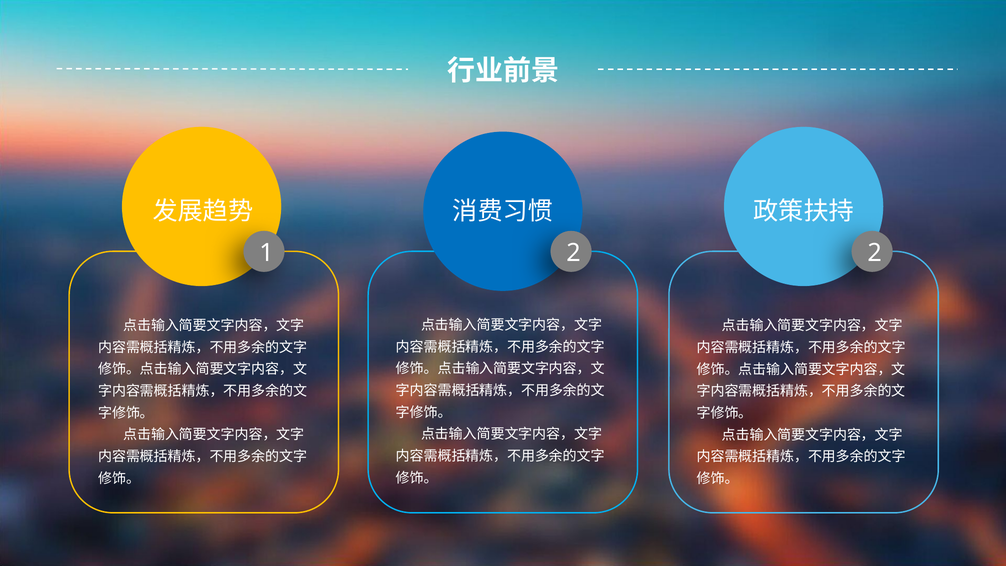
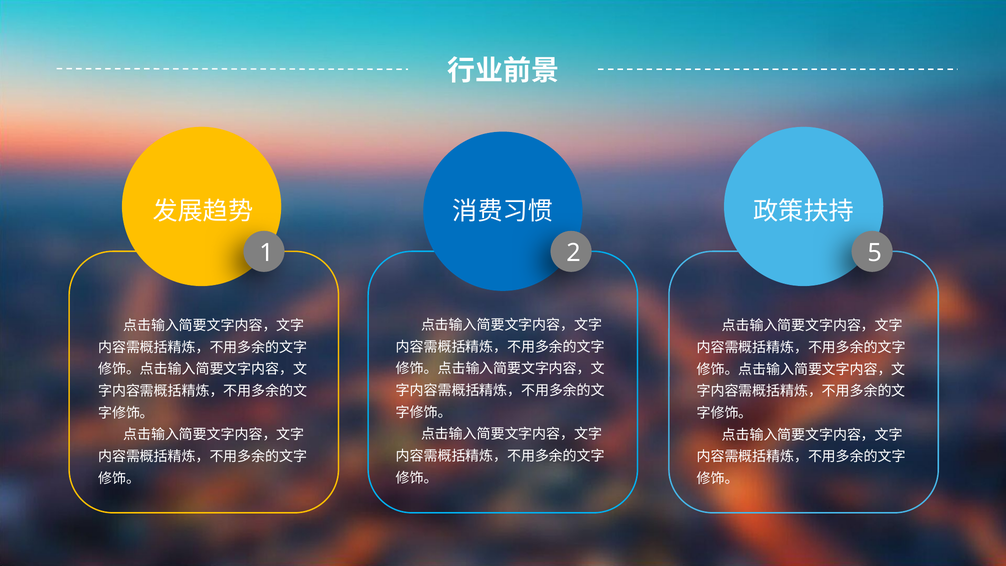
2 2: 2 -> 5 (875, 253)
